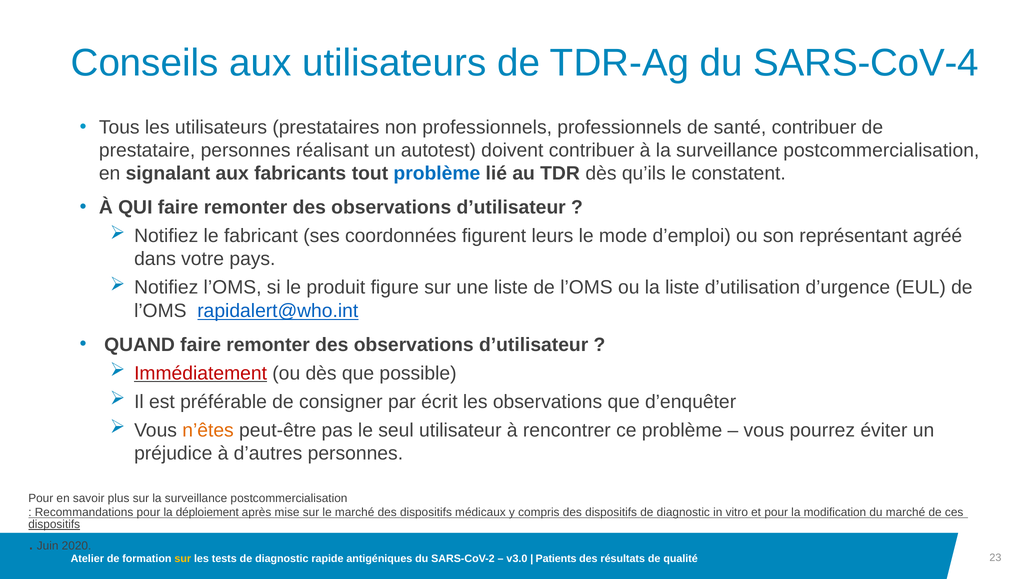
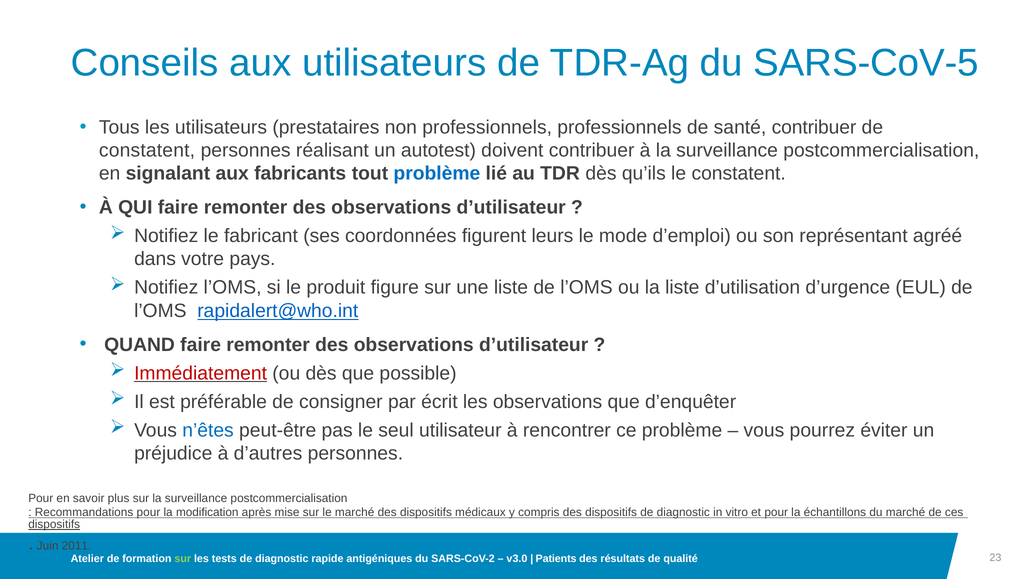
SARS-CoV-4: SARS-CoV-4 -> SARS-CoV-5 (866, 63)
prestataire: prestataire -> constatent (147, 150)
n’êtes colour: orange -> blue (208, 430)
déploiement: déploiement -> modification (207, 512)
modification: modification -> échantillons (835, 512)
2020: 2020 -> 2011 (77, 546)
sur colour: yellow -> light green (183, 558)
